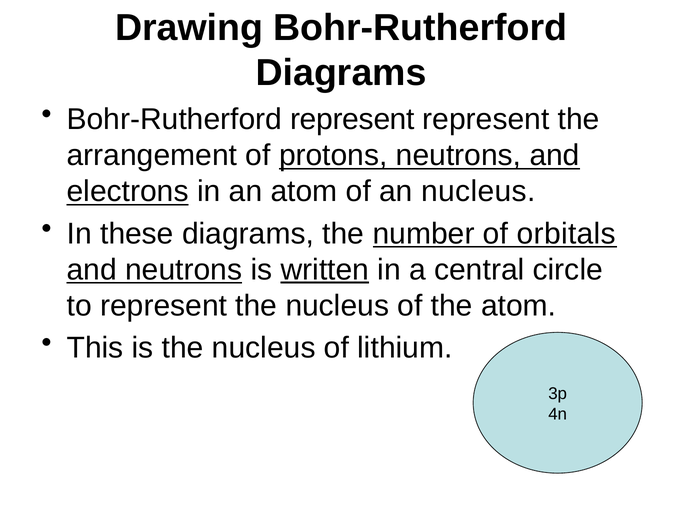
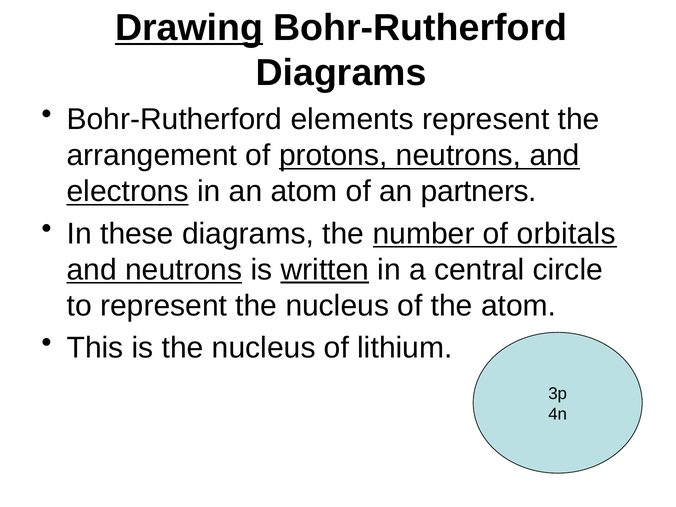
Drawing underline: none -> present (189, 28)
Bohr-Rutherford represent: represent -> elements (352, 119)
an nucleus: nucleus -> partners (479, 192)
